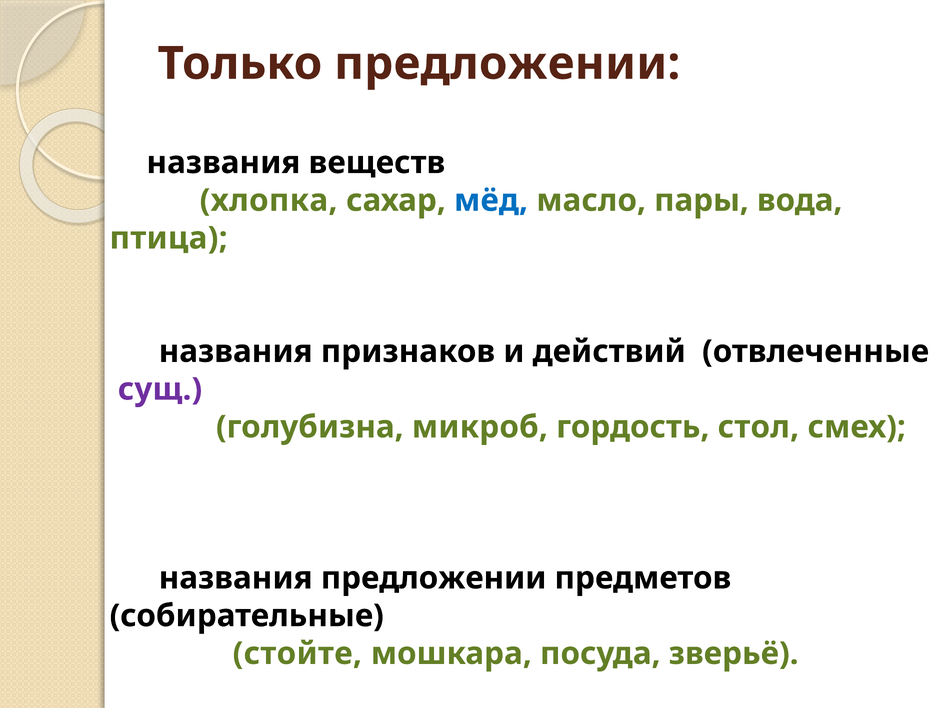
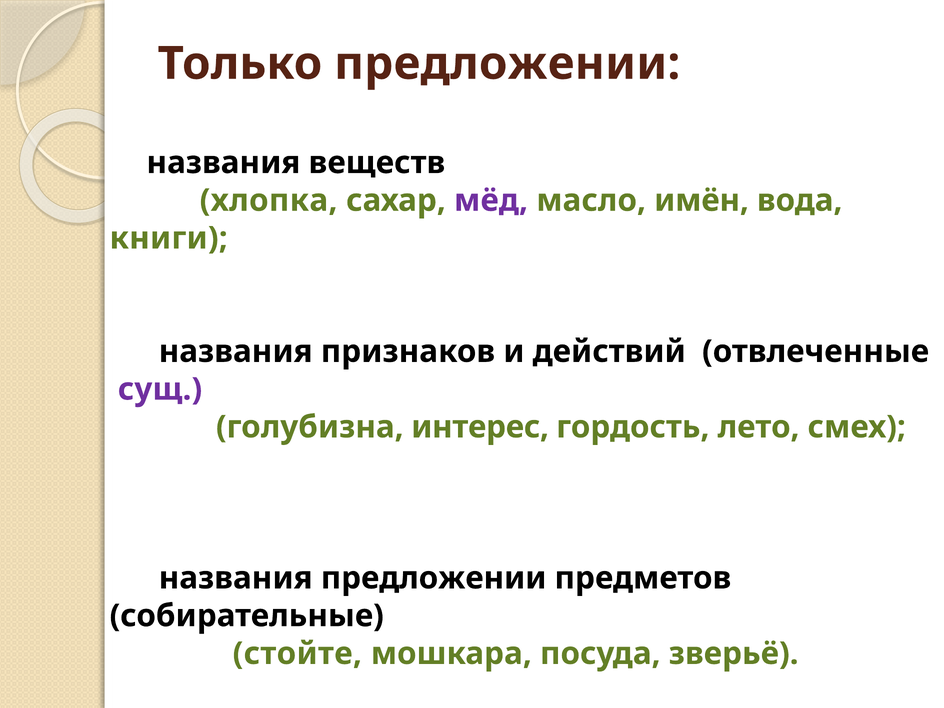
мёд colour: blue -> purple (491, 200)
пары: пары -> имён (701, 200)
птица: птица -> книги (169, 238)
микроб: микроб -> интерес (480, 427)
стол: стол -> лето (759, 427)
